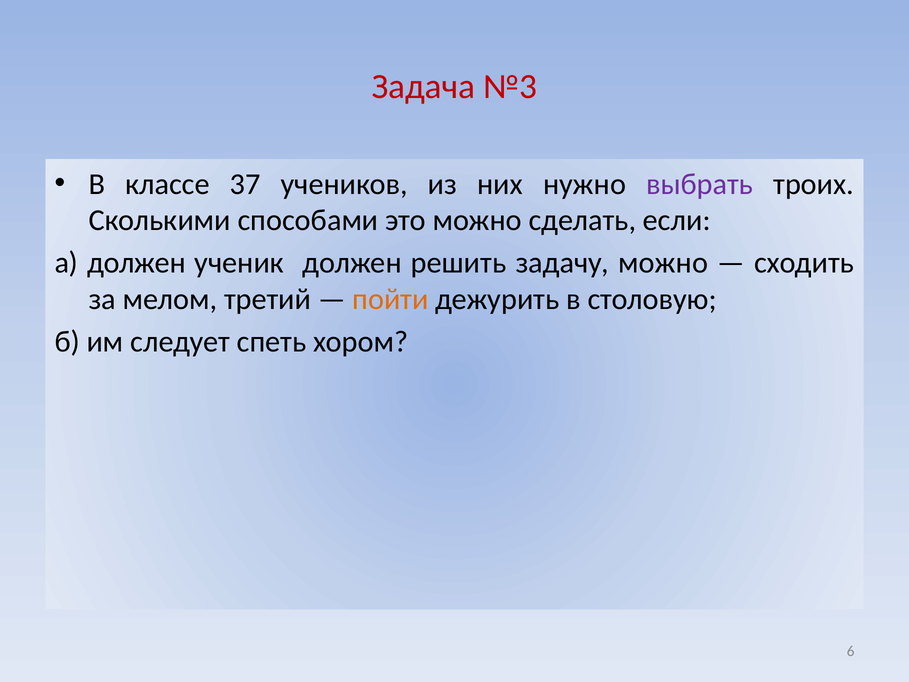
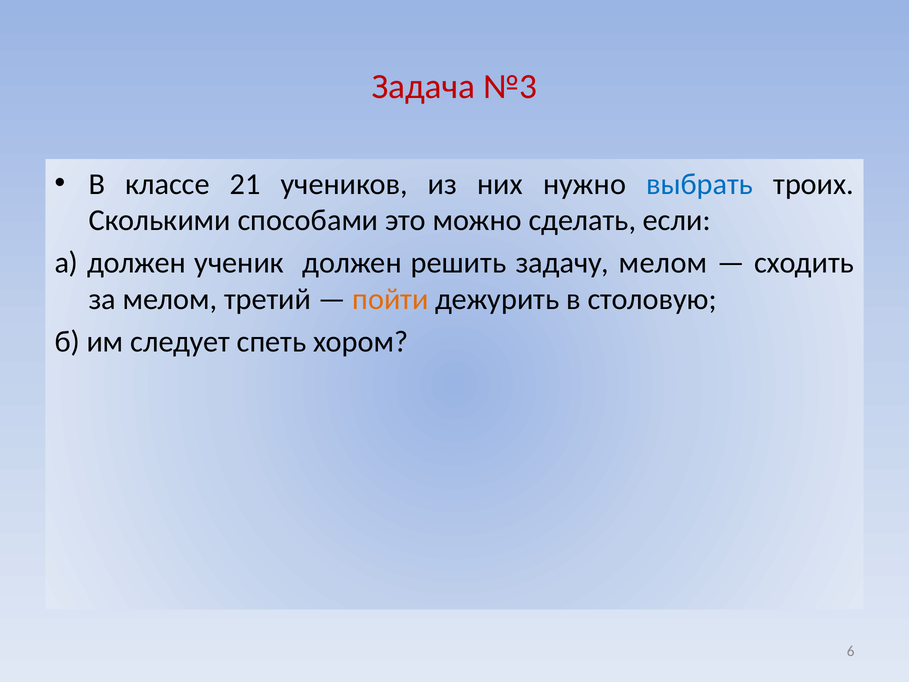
37: 37 -> 21 (245, 184)
выбрать colour: purple -> blue (700, 184)
задачу можно: можно -> мелом (663, 263)
